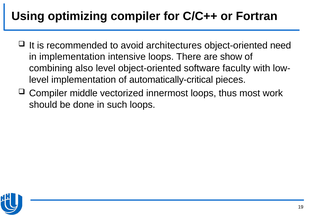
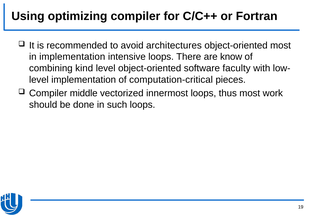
object-oriented need: need -> most (281, 45)
show: show -> know (231, 57)
also: also -> kind (84, 68)
automatically-critical: automatically-critical -> computation-critical (171, 80)
